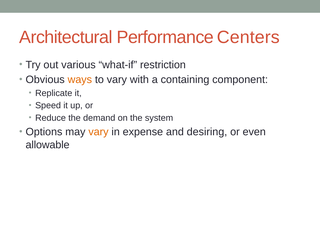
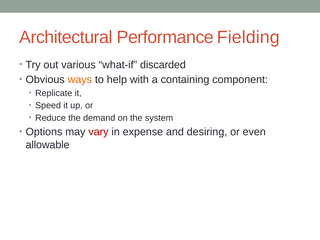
Centers: Centers -> Fielding (248, 37)
restriction: restriction -> discarded (163, 65)
to vary: vary -> help (117, 80)
vary colour: orange -> red (98, 132)
